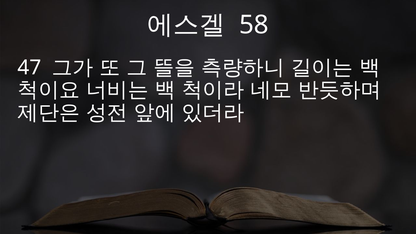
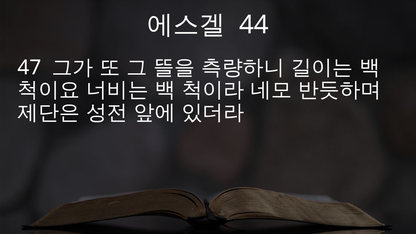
58: 58 -> 44 (254, 25)
